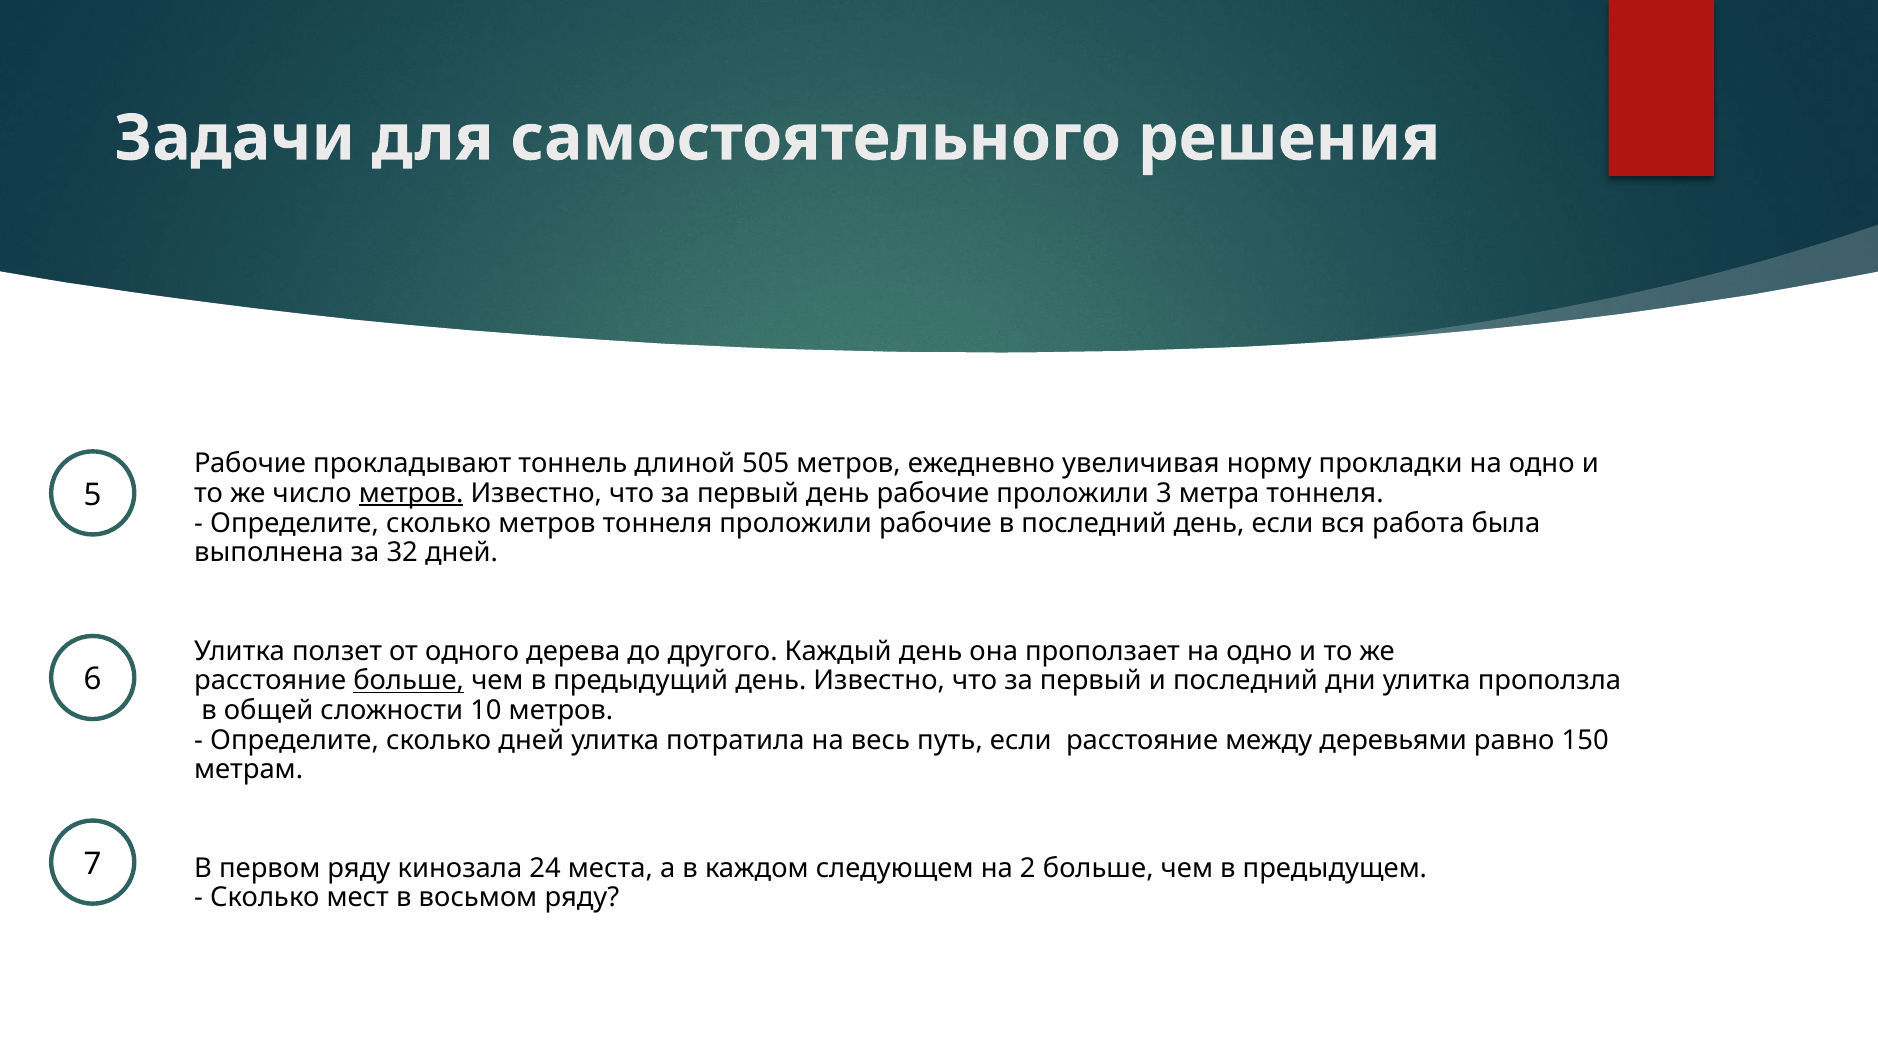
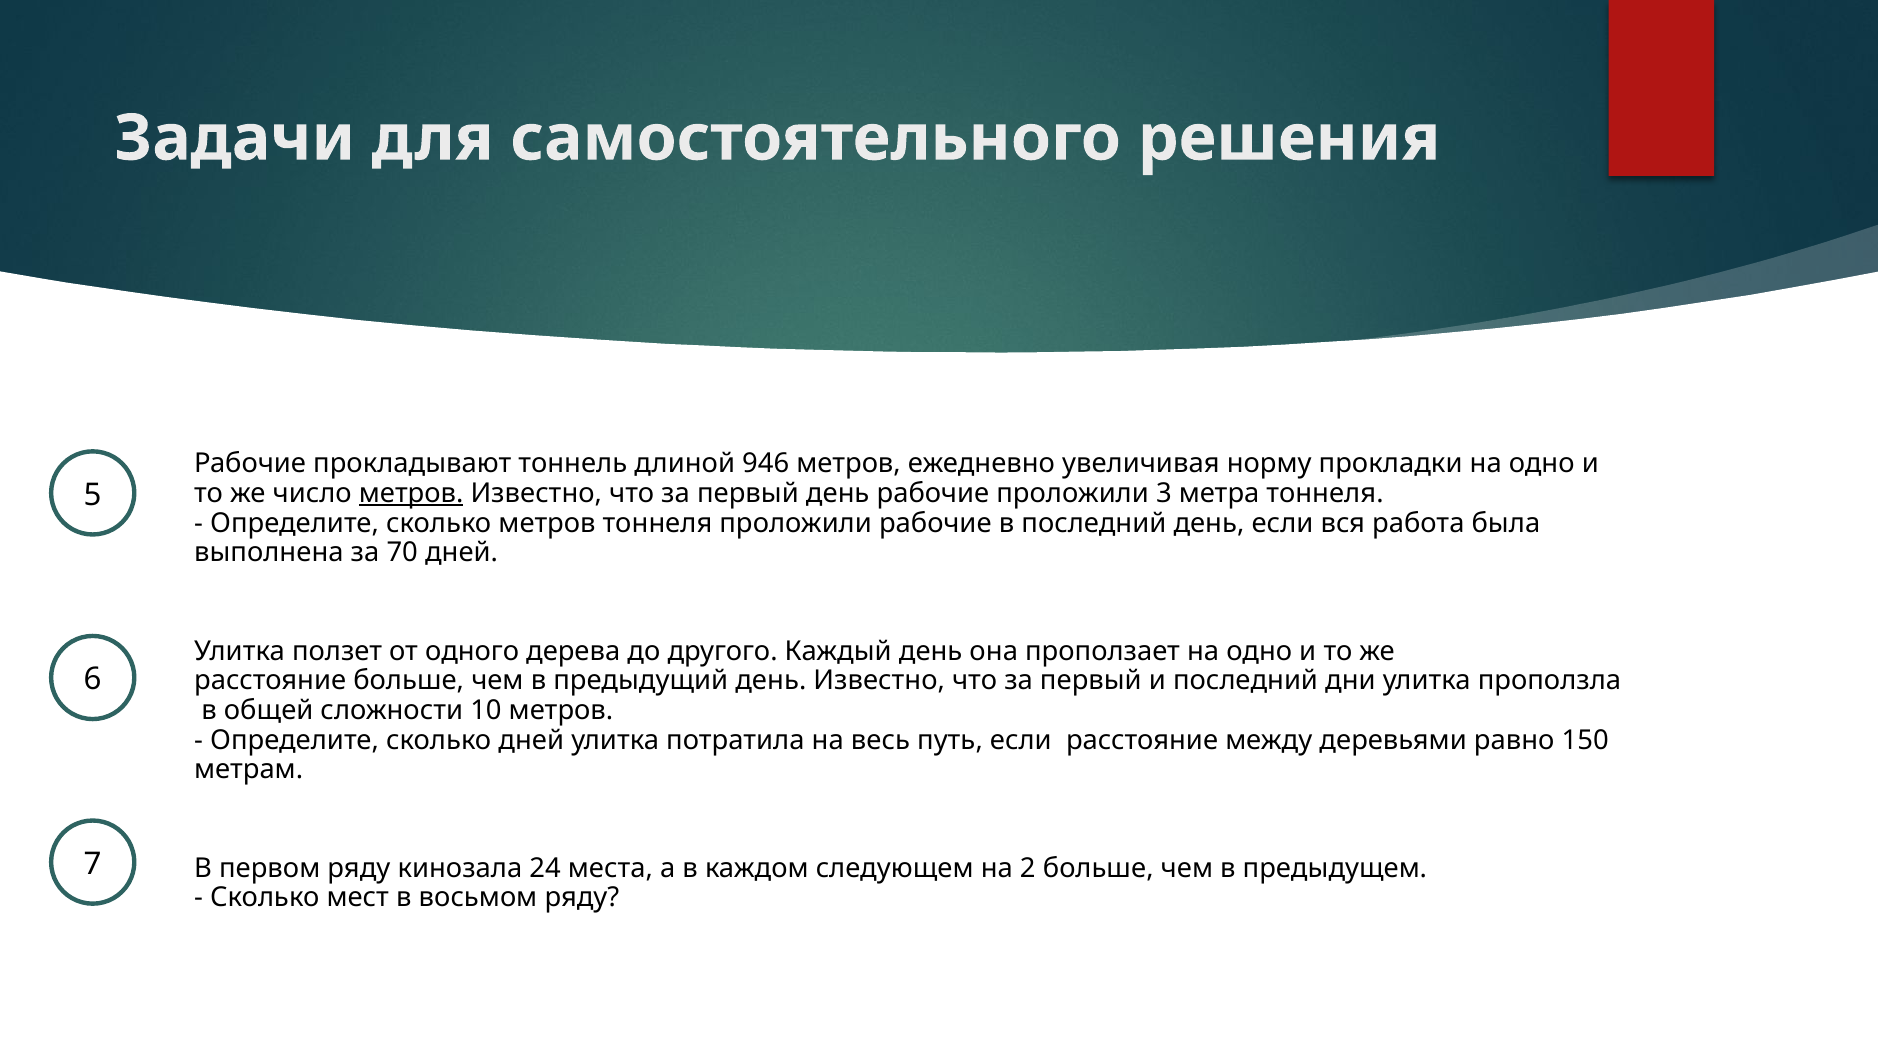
505: 505 -> 946 (766, 464)
32: 32 -> 70 (402, 553)
больше underline: present -> none (409, 681)
